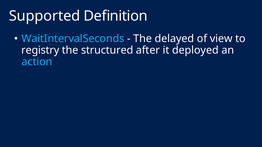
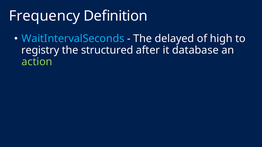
Supported: Supported -> Frequency (45, 16)
view: view -> high (221, 39)
deployed: deployed -> database (195, 50)
action colour: light blue -> light green (37, 62)
